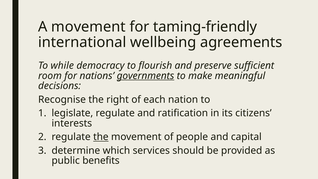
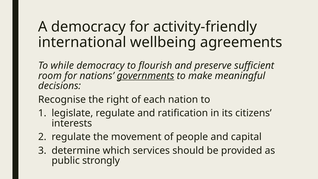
A movement: movement -> democracy (89, 27)
taming-friendly: taming-friendly -> activity-friendly (205, 27)
the underline: present -> none (101, 137)
benefits: benefits -> strongly (101, 161)
